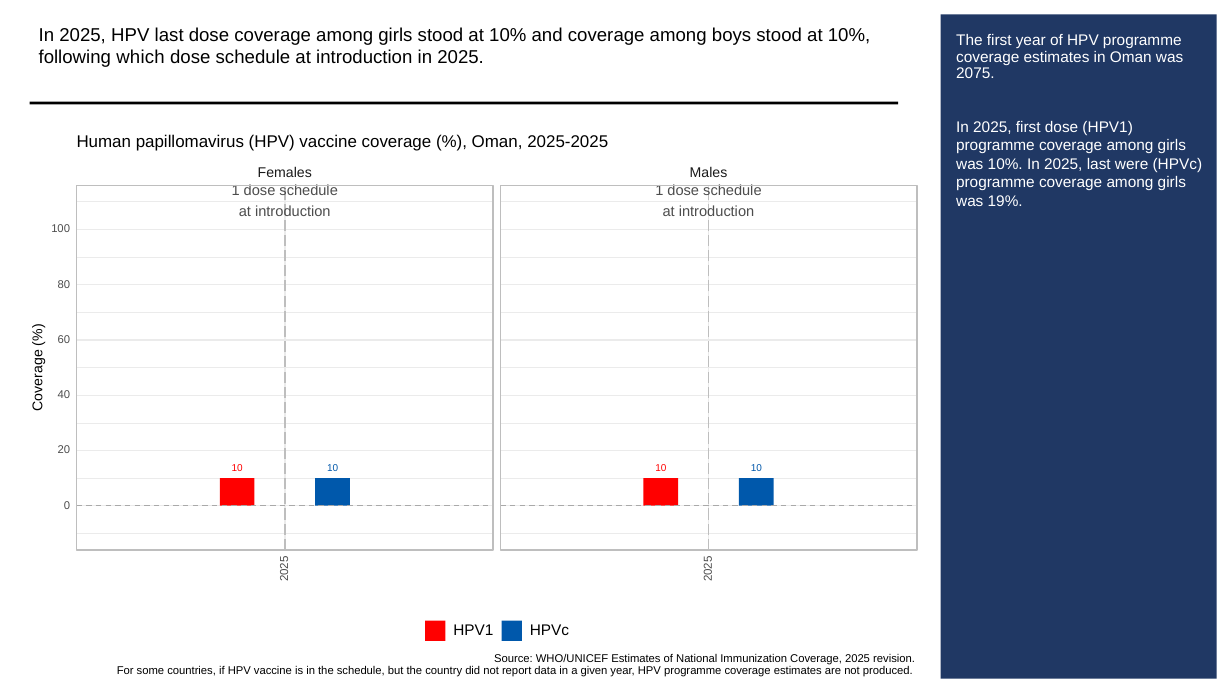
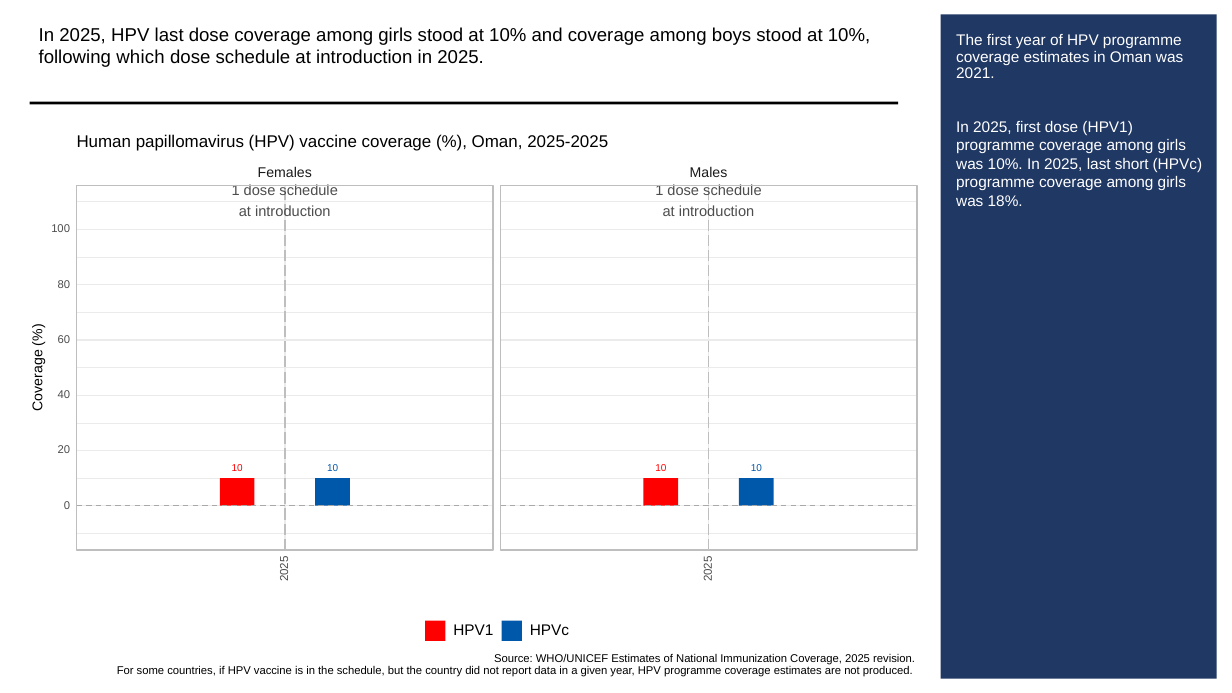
2075: 2075 -> 2021 (975, 74)
were: were -> short (1132, 164)
19%: 19% -> 18% (1005, 201)
